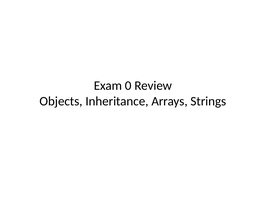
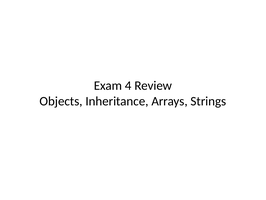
0: 0 -> 4 (128, 85)
